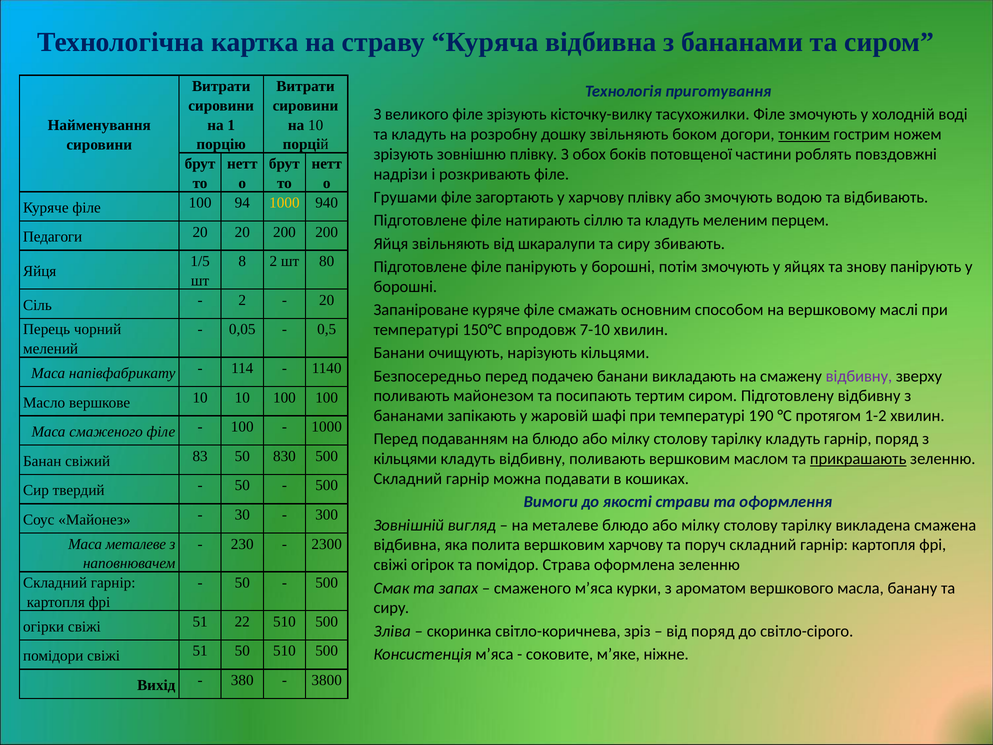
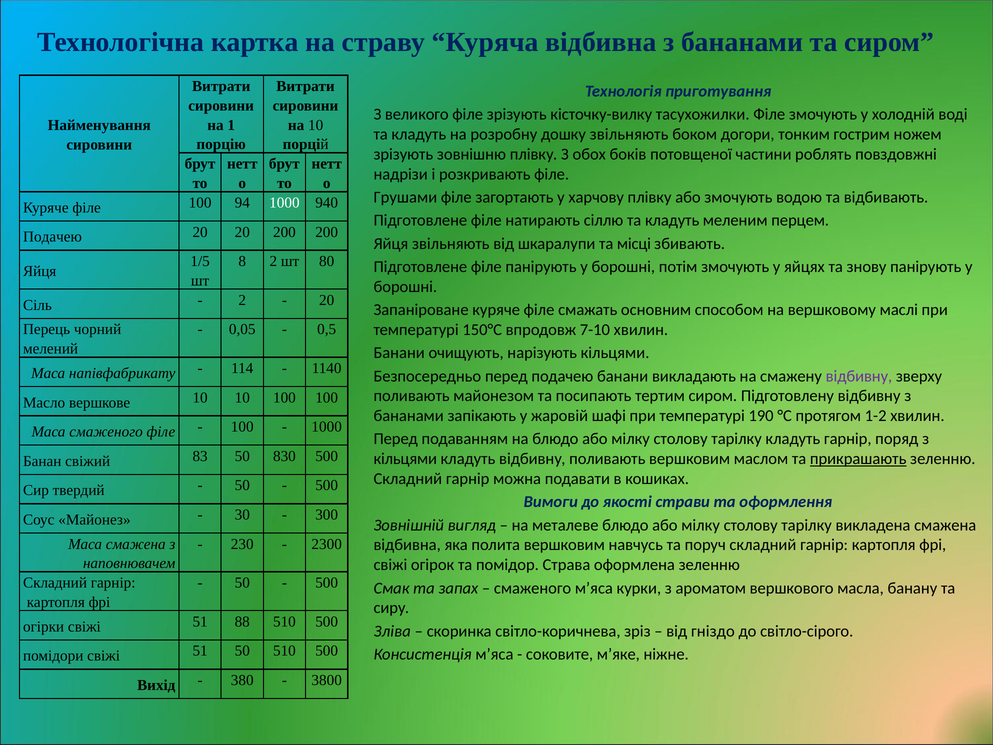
тонким underline: present -> none (804, 134)
1000 colour: yellow -> white (284, 203)
Педагоги: Педагоги -> Подачею (52, 237)
шкаралупи та сиру: сиру -> місці (634, 244)
Маса металеве: металеве -> смажена (136, 544)
вершковим харчову: харчову -> навчусь (636, 545)
22: 22 -> 88 (242, 621)
від поряд: поряд -> гніздо (713, 631)
